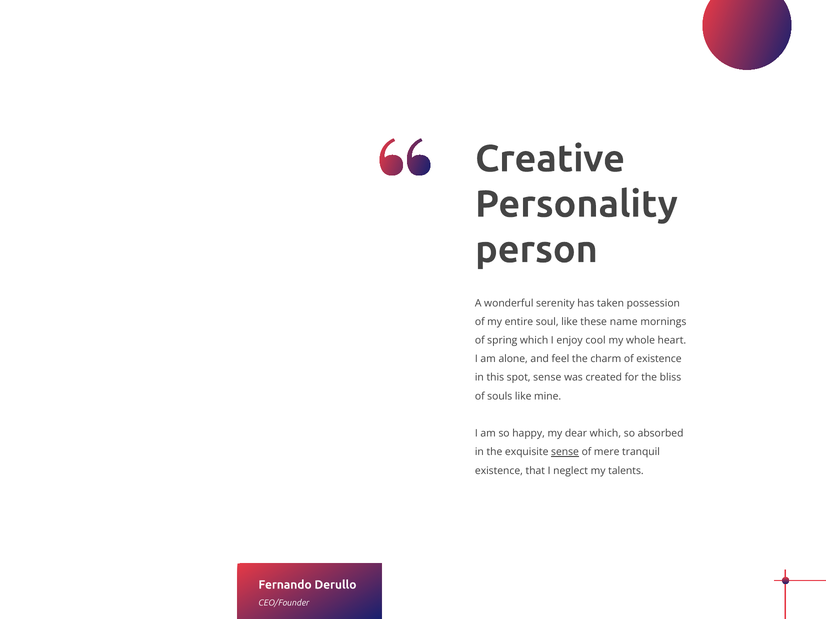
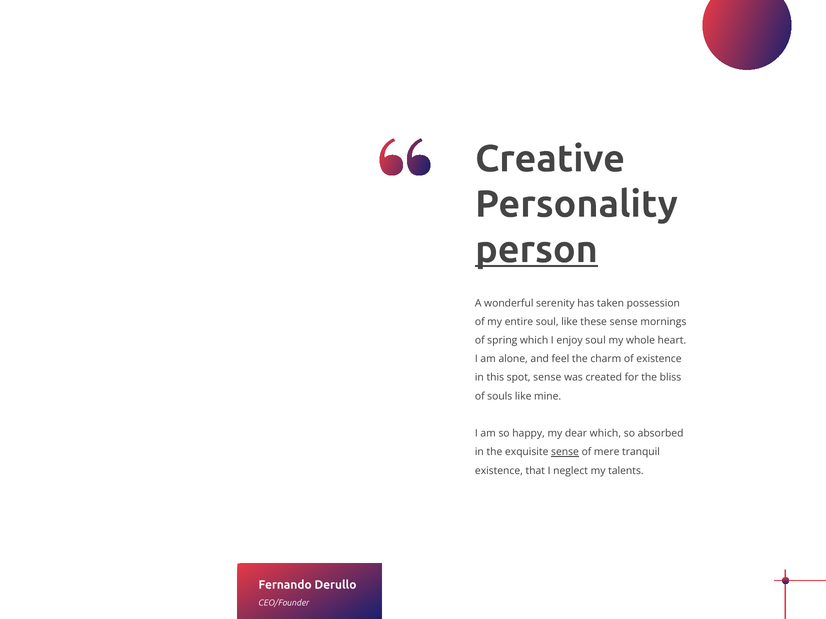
person underline: none -> present (536, 250)
these name: name -> sense (624, 322)
enjoy cool: cool -> soul (596, 341)
